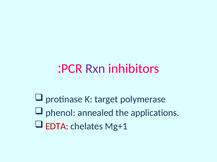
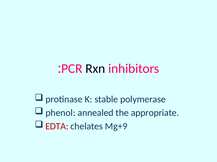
Rxn colour: purple -> black (95, 69)
target: target -> stable (106, 100)
applications: applications -> appropriate (155, 113)
Mg+1: Mg+1 -> Mg+9 (116, 127)
